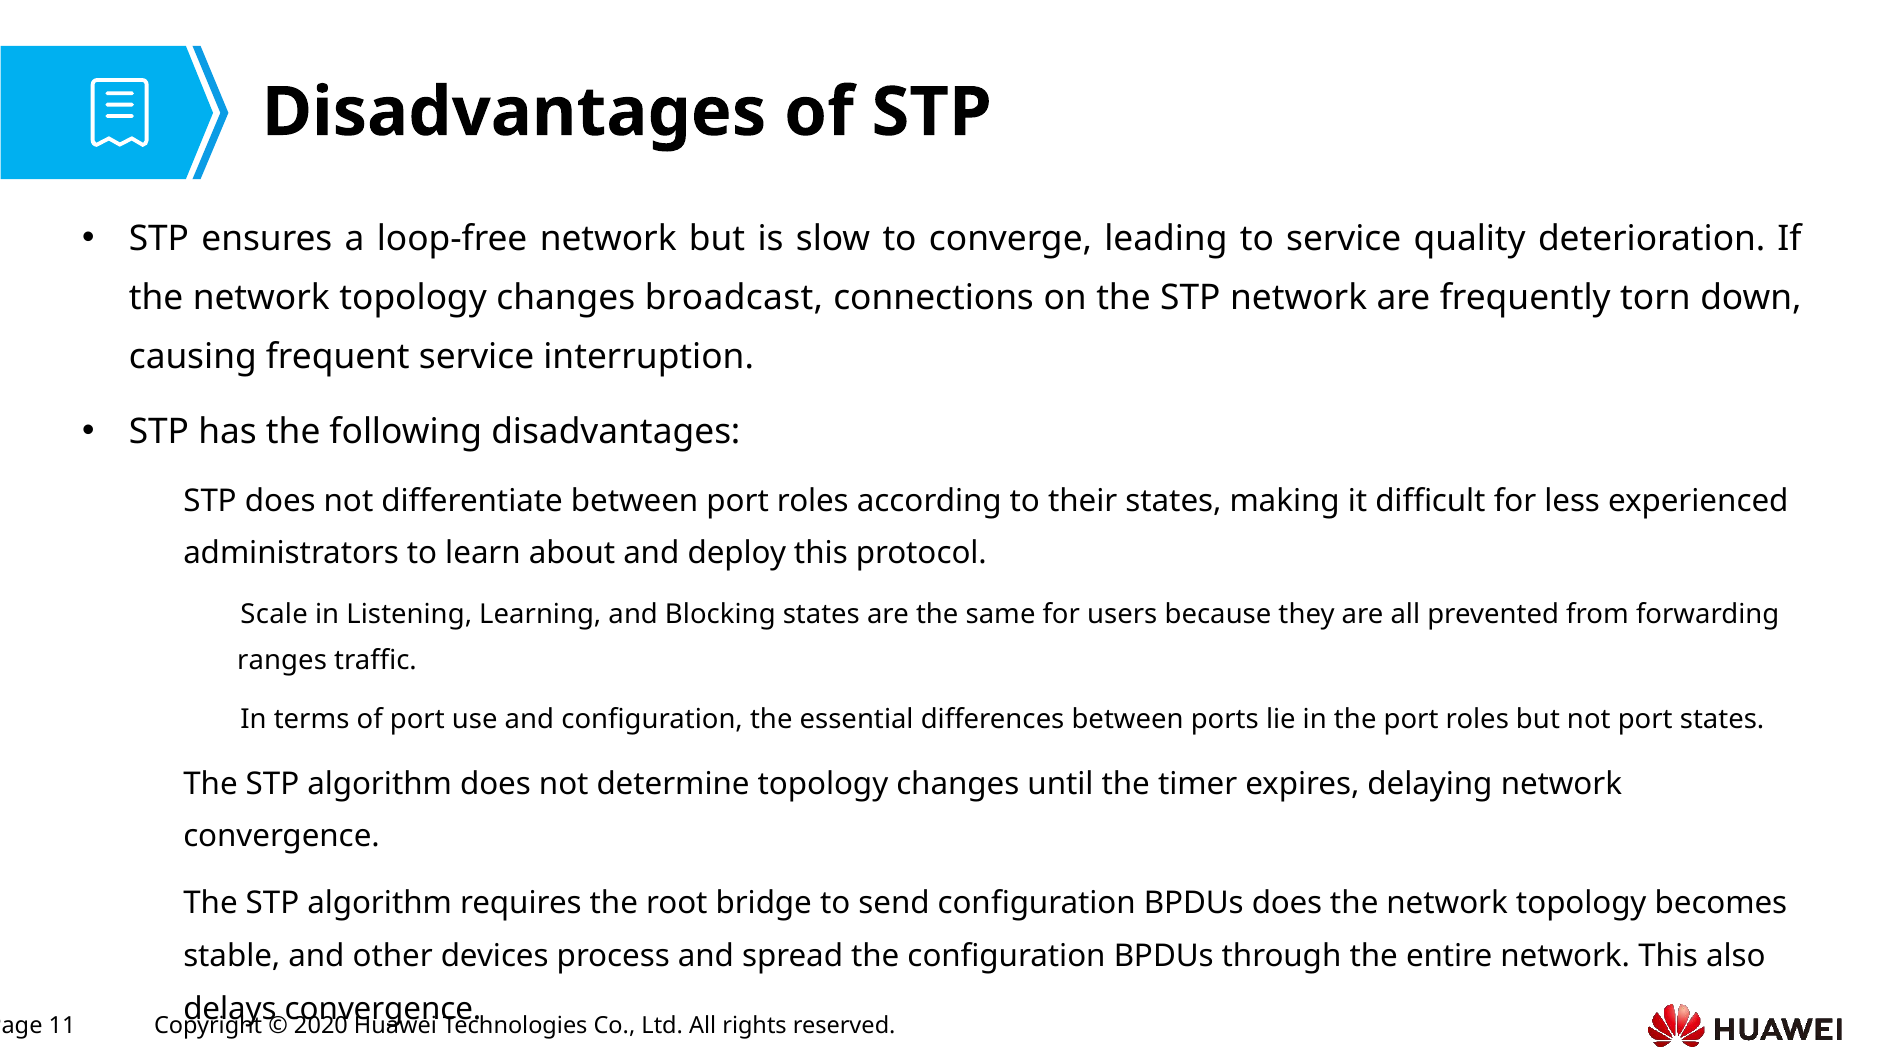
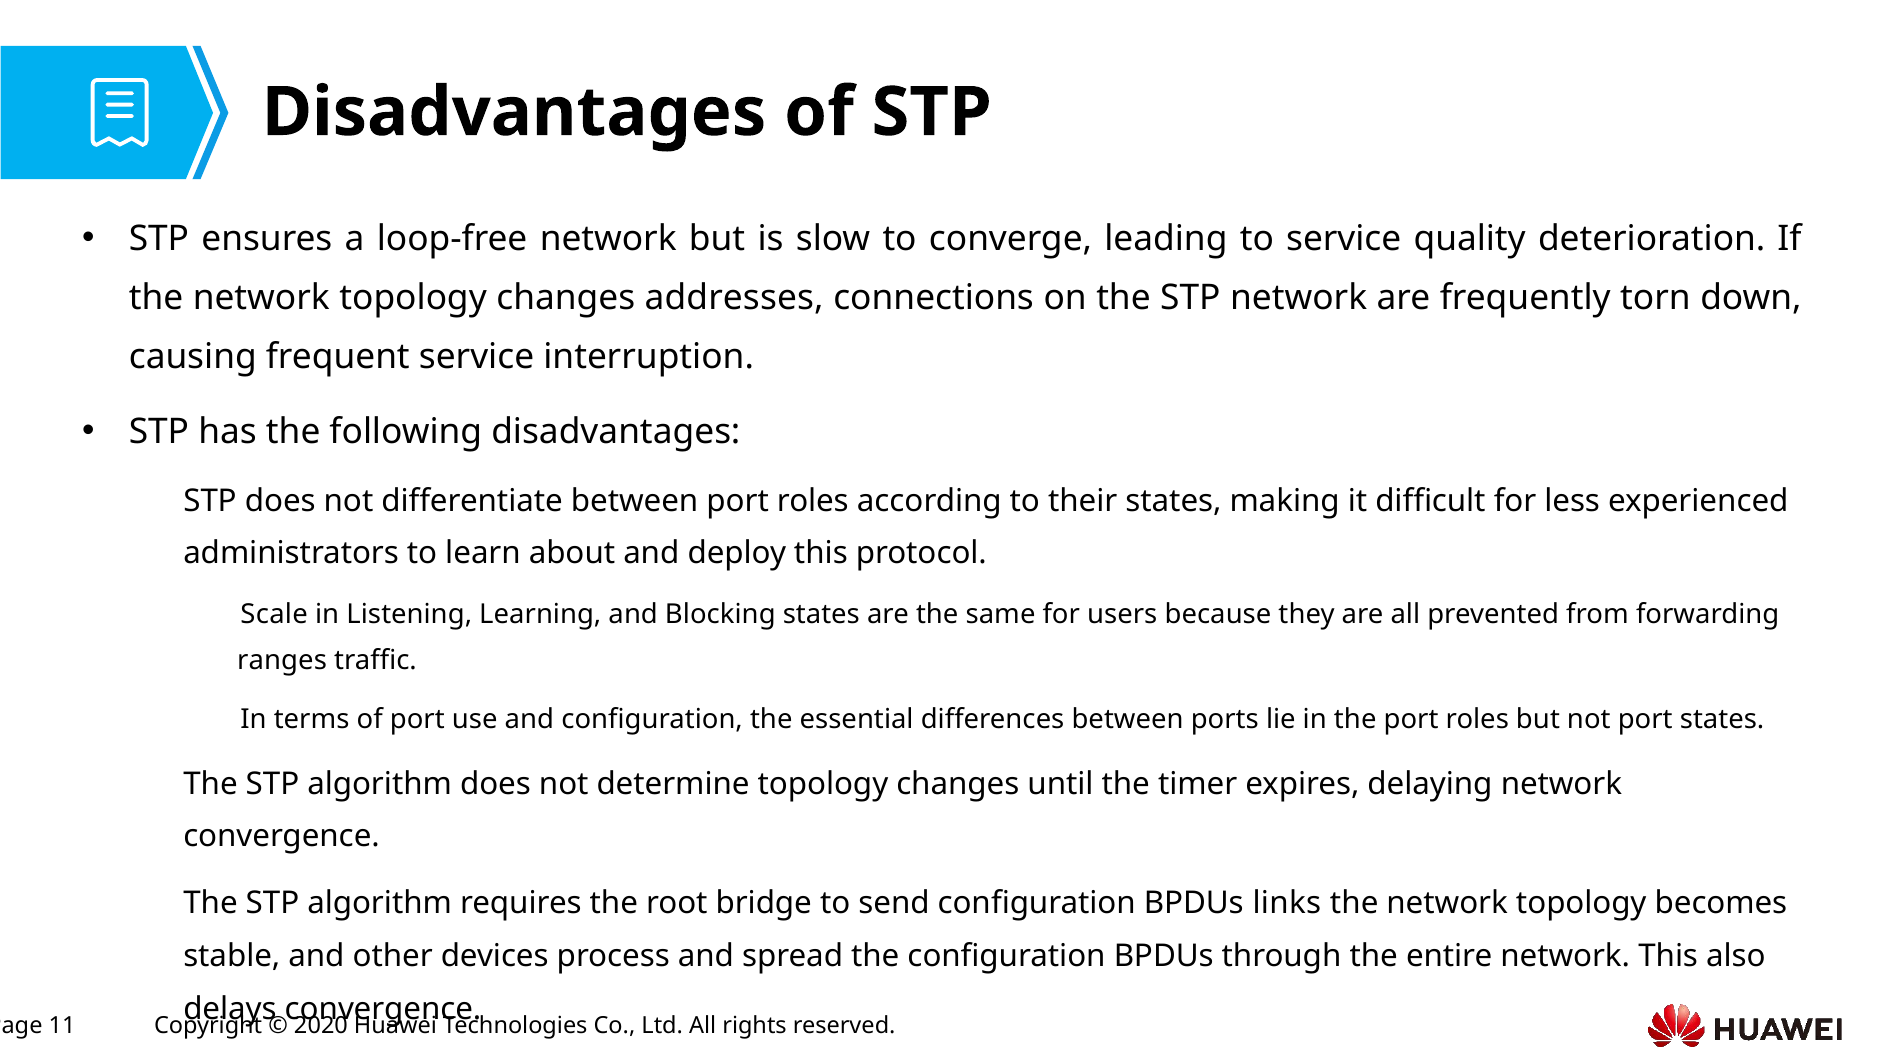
broadcast: broadcast -> addresses (734, 298)
BPDUs does: does -> links (1287, 904)
